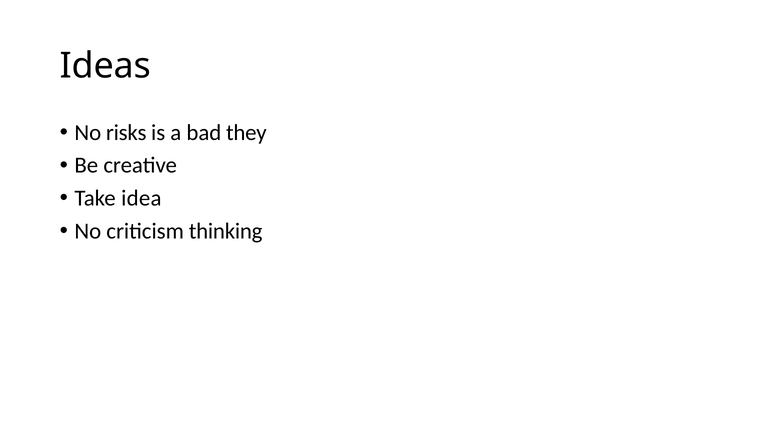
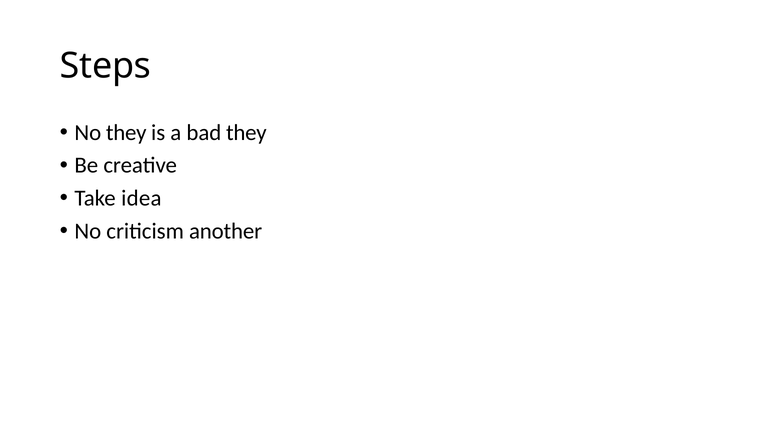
Ideas: Ideas -> Steps (105, 66)
No risks: risks -> they (126, 133)
thinking: thinking -> another (226, 231)
